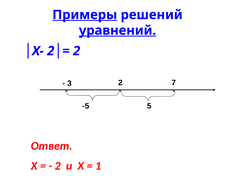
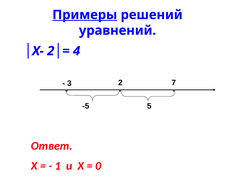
уравнений underline: present -> none (117, 30)
2: 2 -> 4 (77, 51)
2: 2 -> 1 (58, 166)
1: 1 -> 0 (98, 166)
